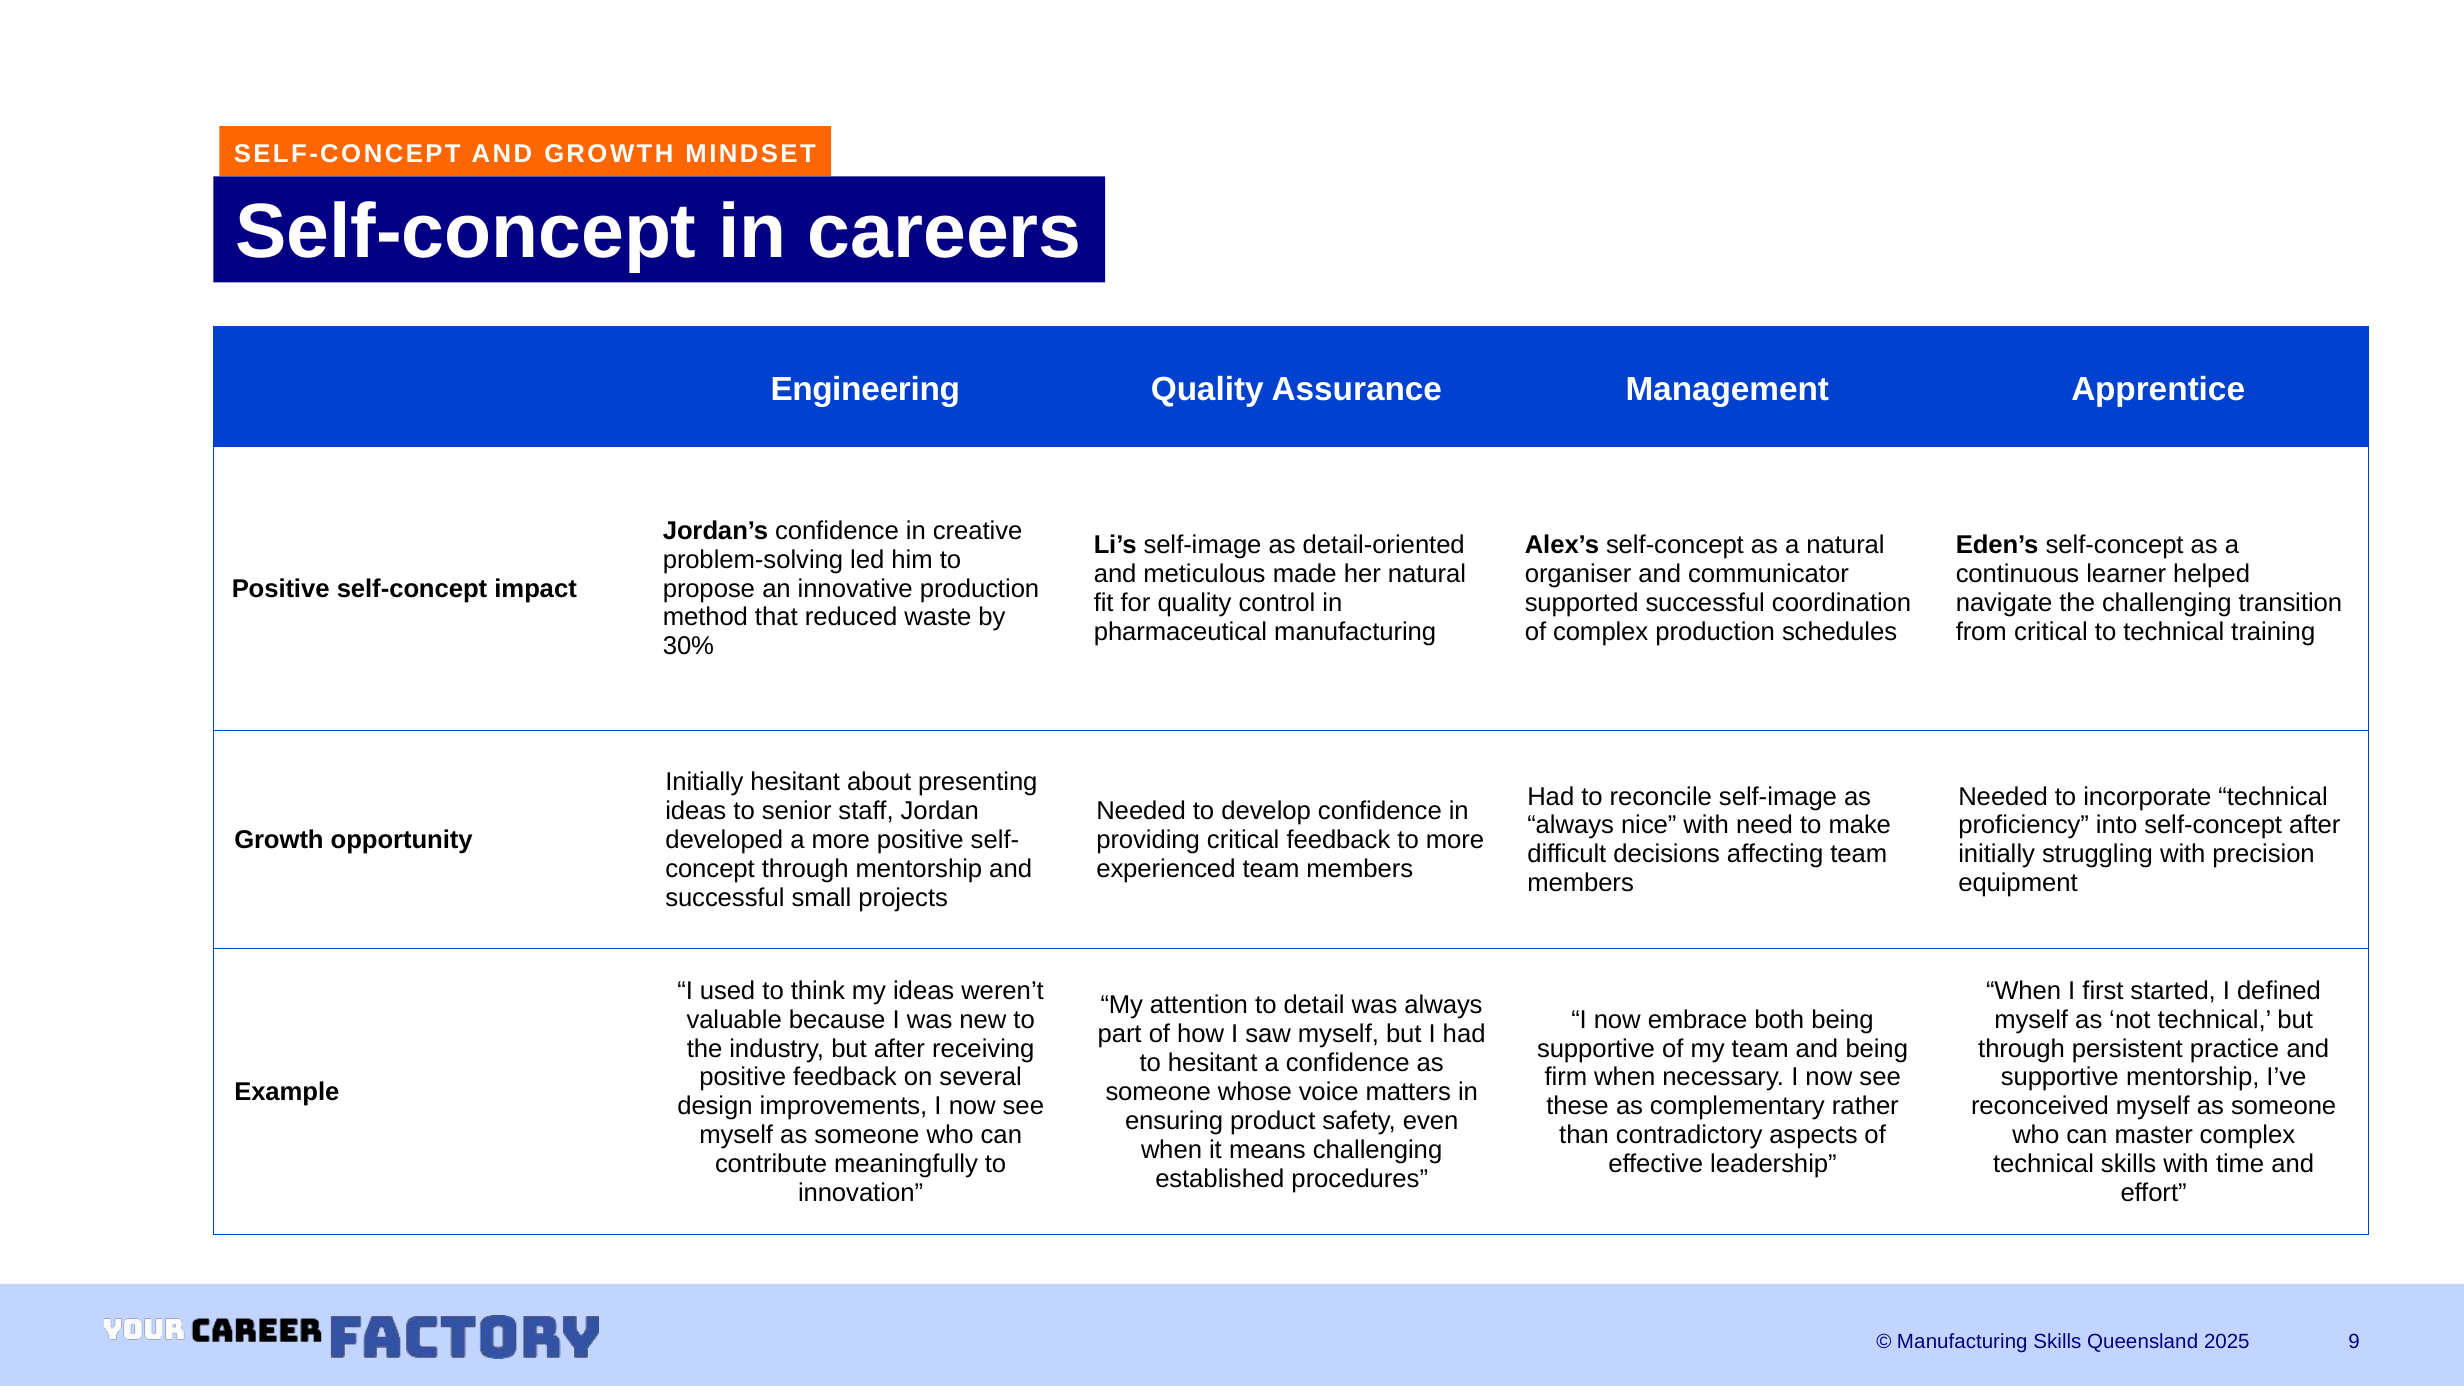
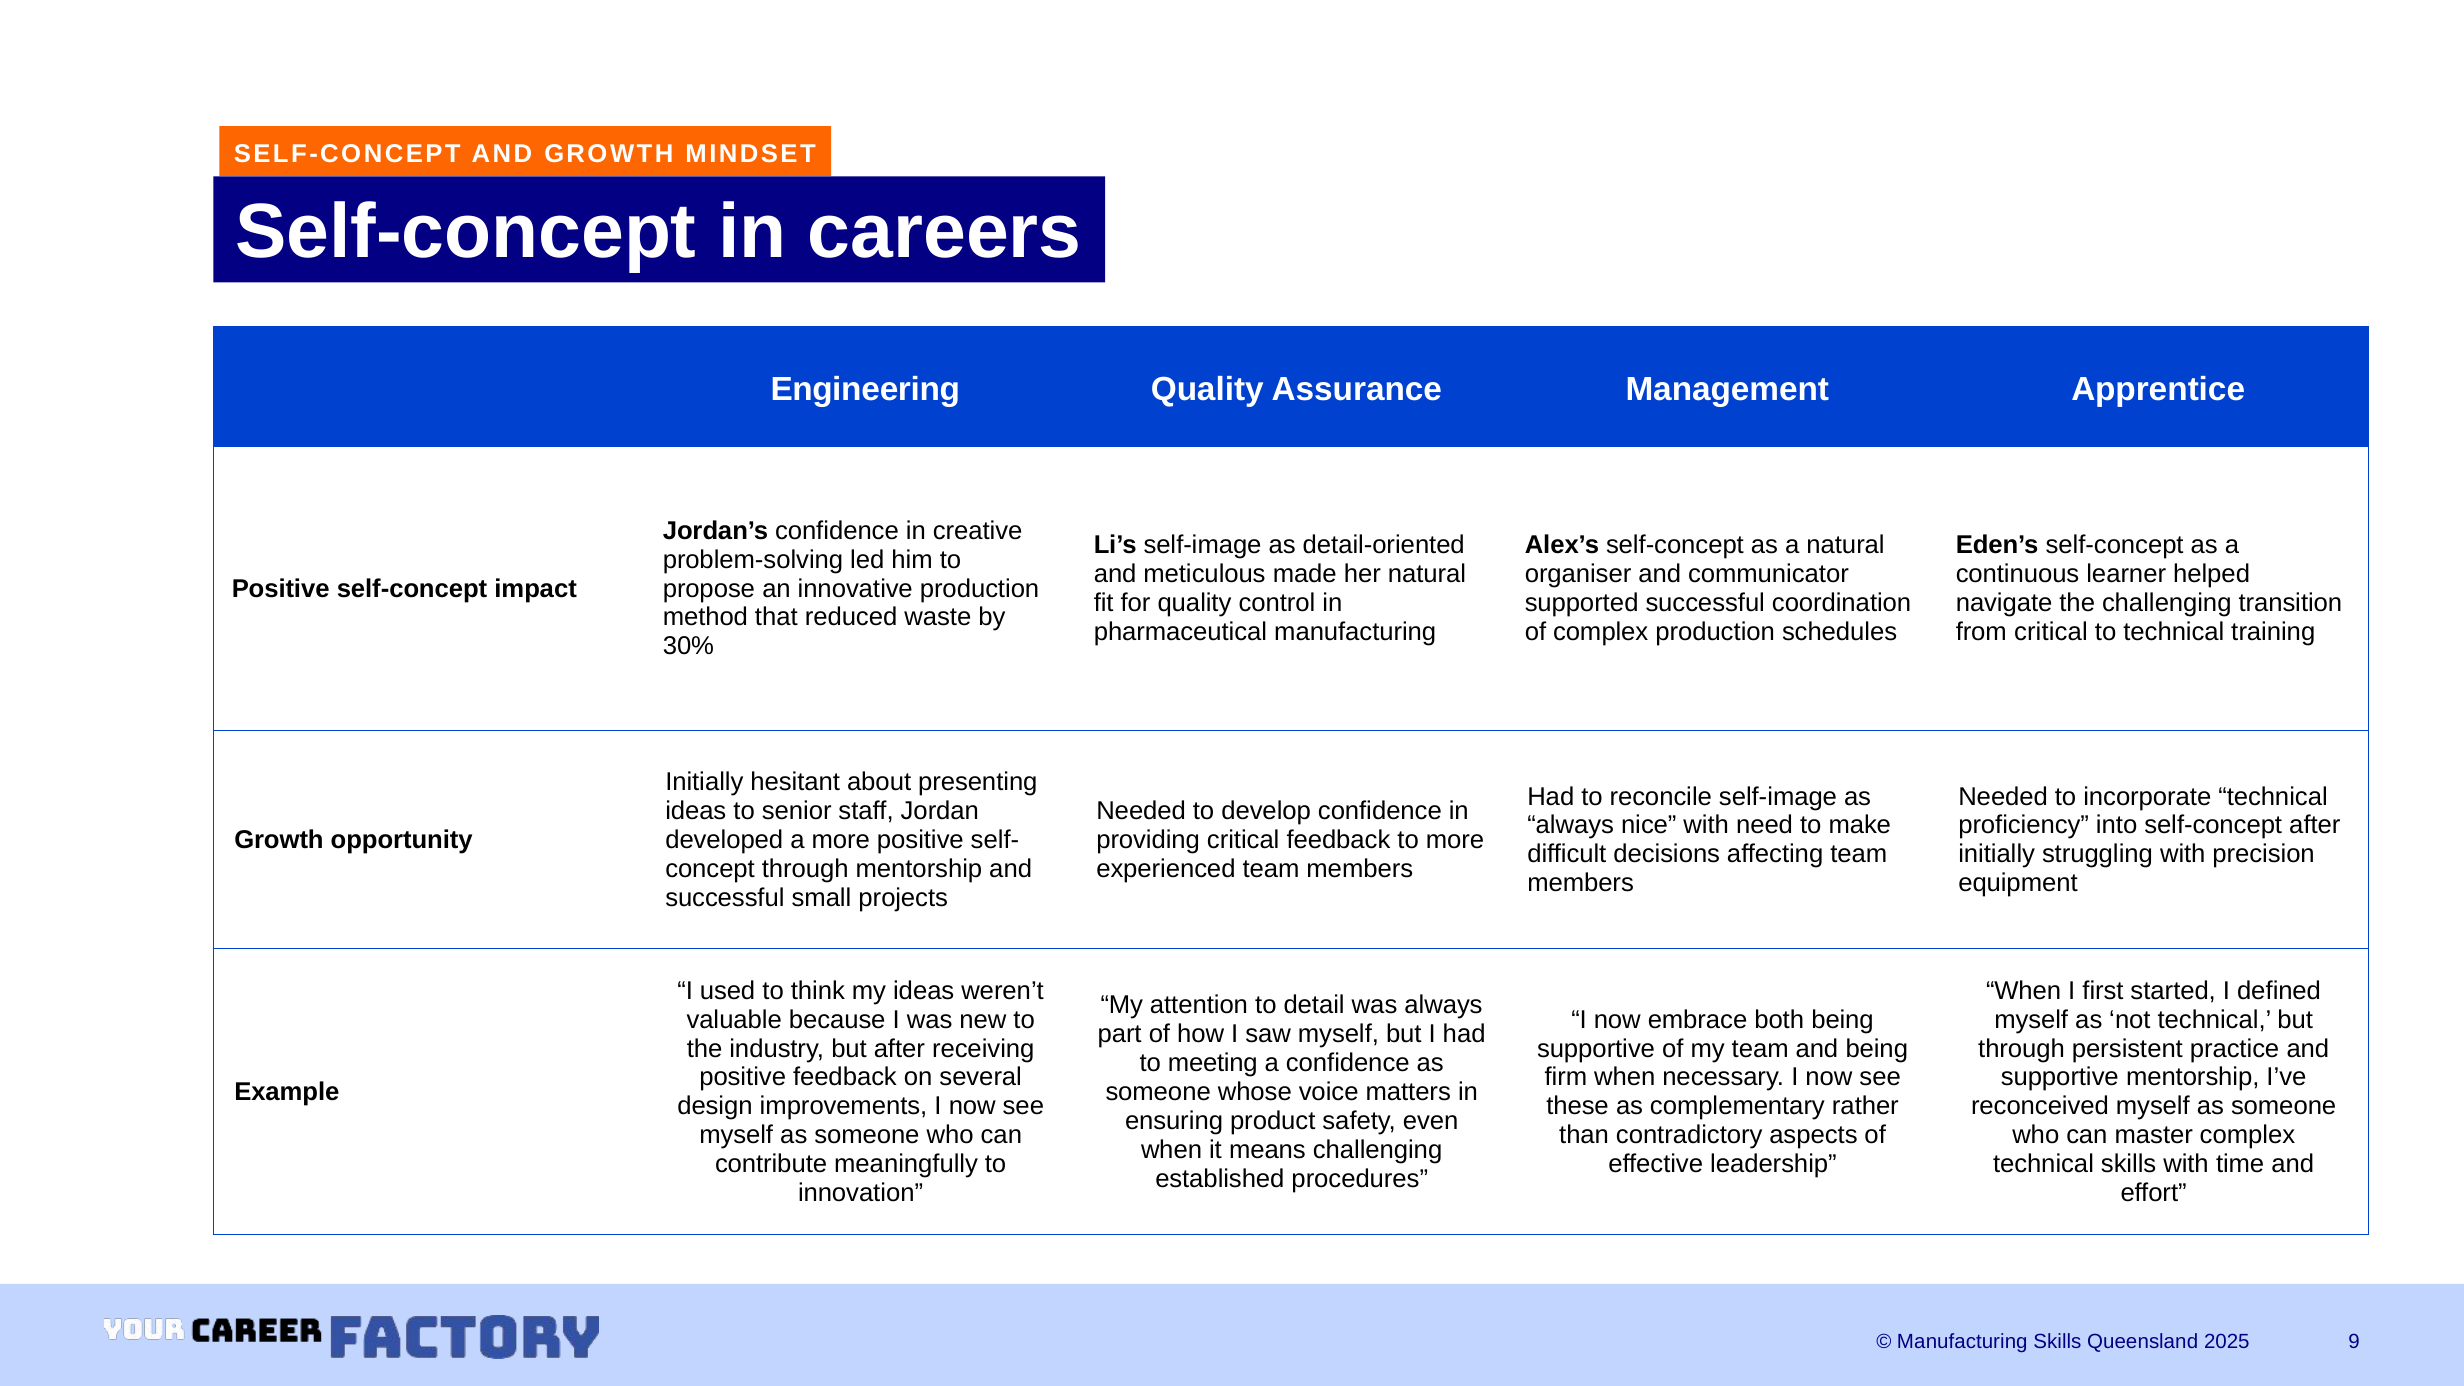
to hesitant: hesitant -> meeting (1213, 1063)
